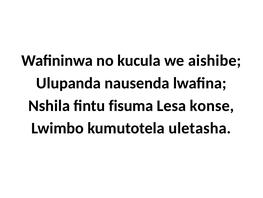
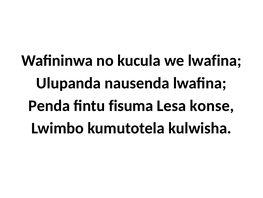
we aishibe: aishibe -> lwafina (215, 60)
Nshila: Nshila -> Penda (49, 105)
uletasha: uletasha -> kulwisha (200, 128)
